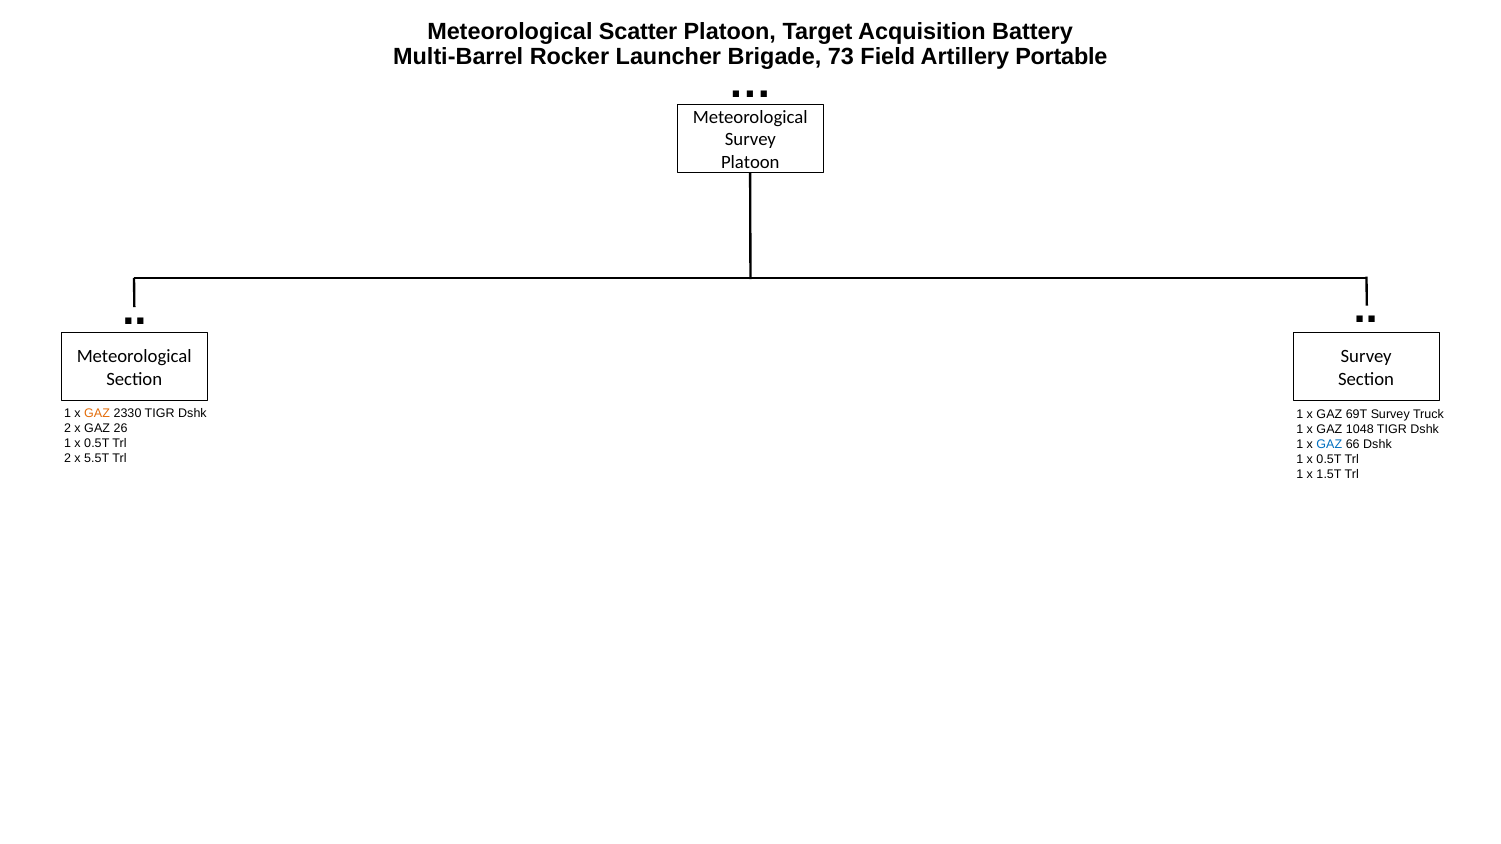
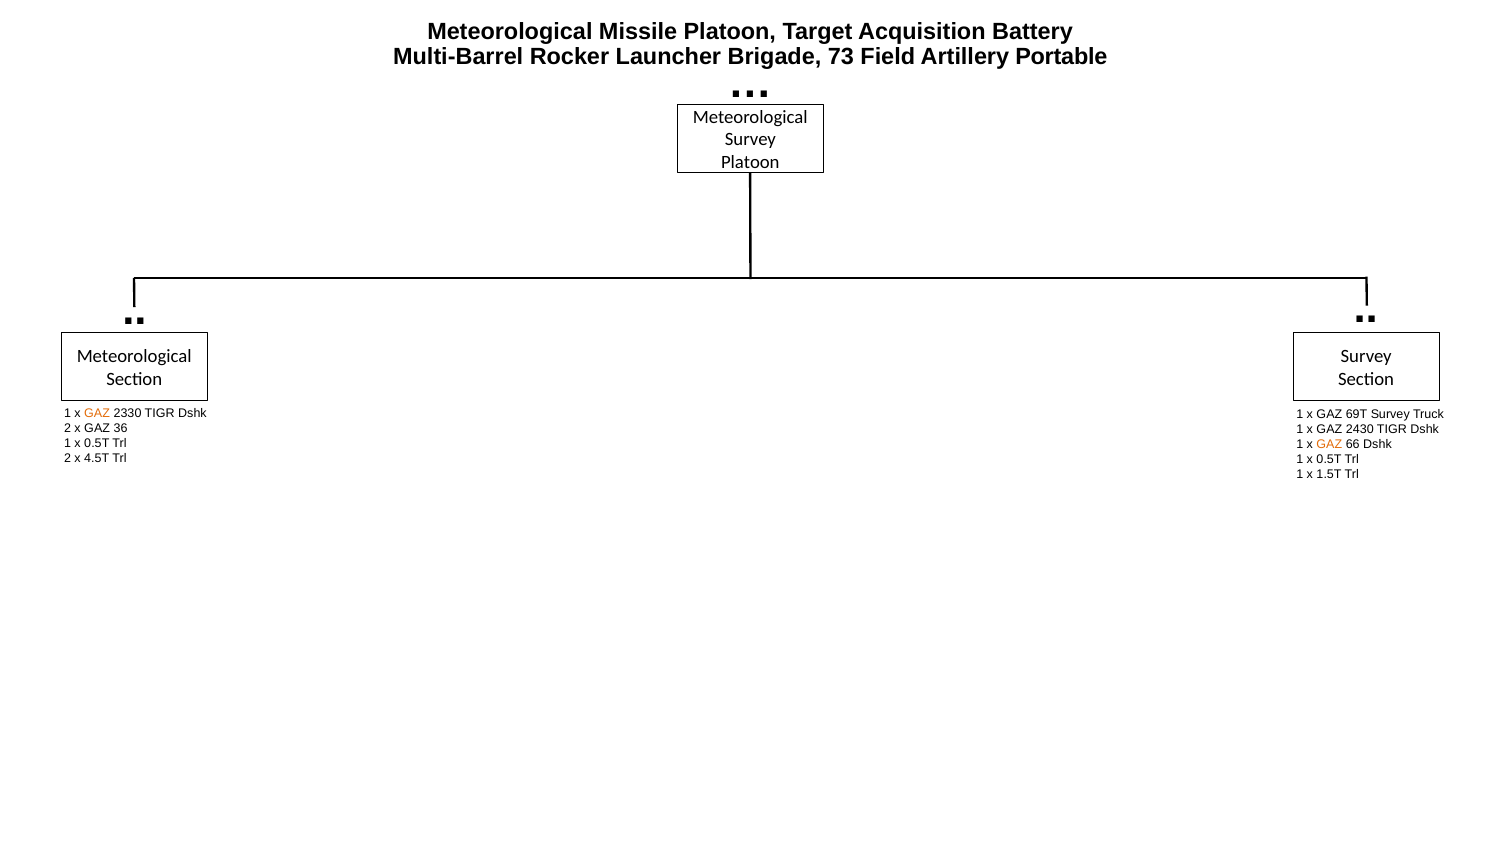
Scatter: Scatter -> Missile (638, 31)
26: 26 -> 36 (121, 429)
1048: 1048 -> 2430 (1360, 430)
GAZ colour: blue -> orange (1329, 445)
5.5T: 5.5T -> 4.5T (97, 459)
